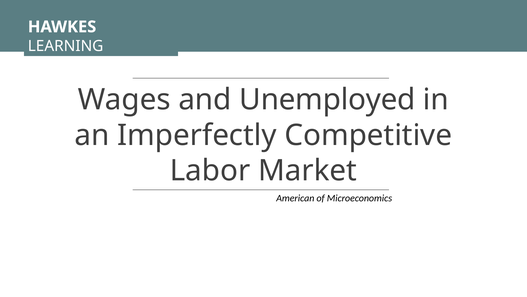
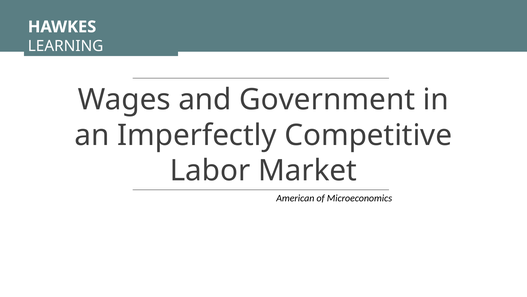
Unemployed: Unemployed -> Government (327, 99)
